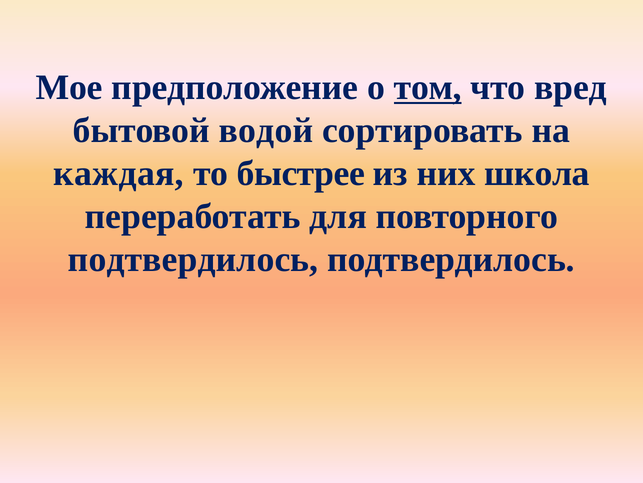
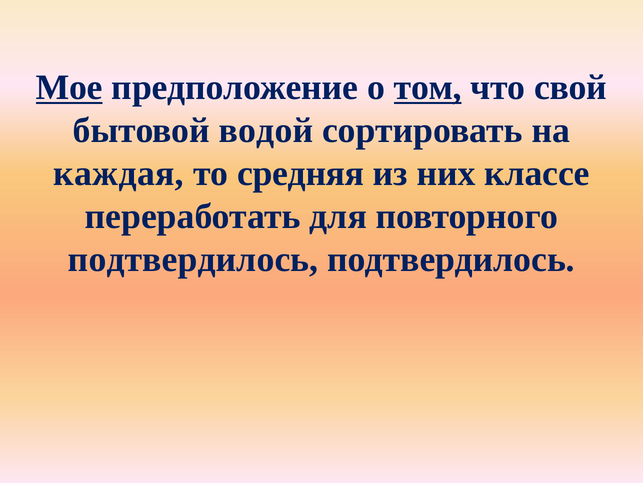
Мое underline: none -> present (69, 87)
вред: вред -> свой (570, 87)
быстрее: быстрее -> средняя (301, 173)
школа: школа -> классе (537, 173)
